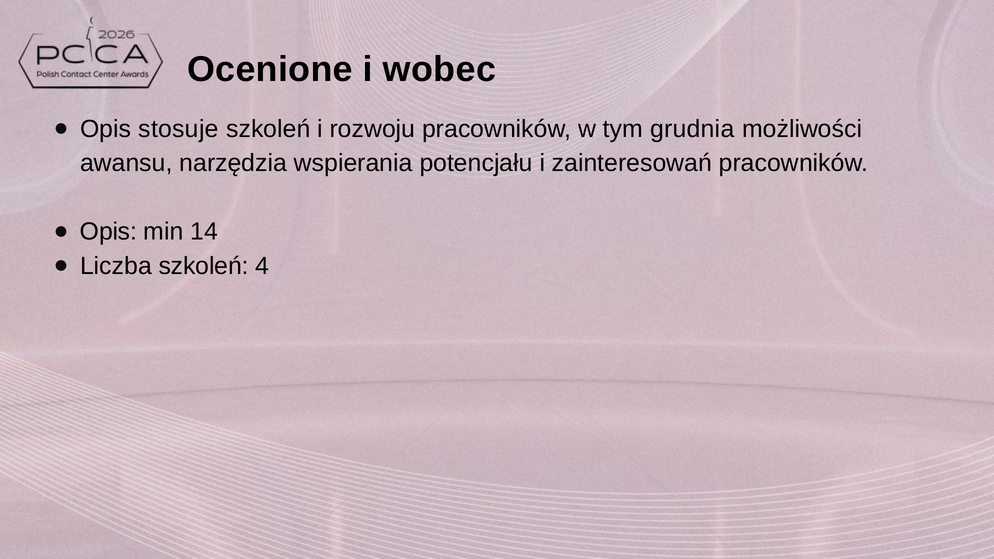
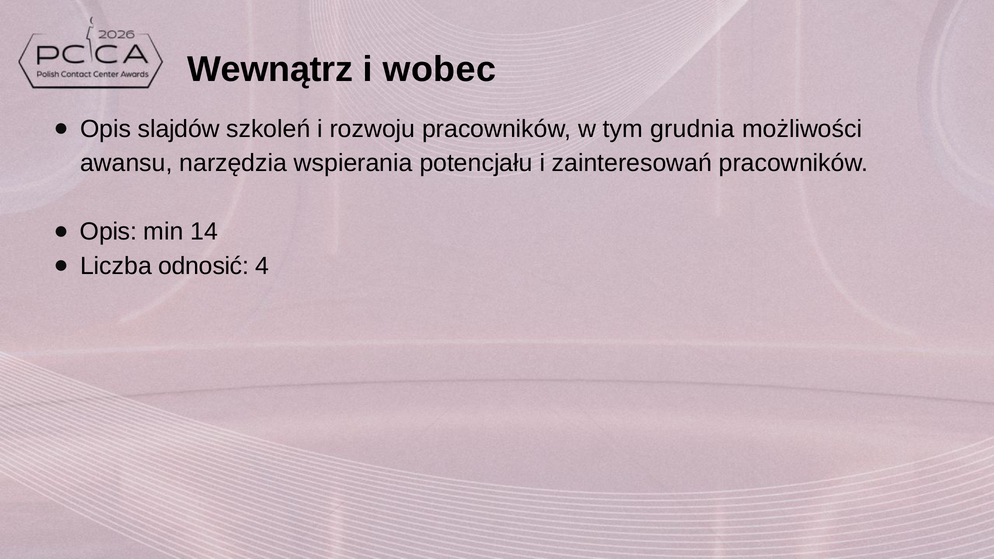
Ocenione: Ocenione -> Wewnątrz (270, 70)
stosuje: stosuje -> slajdów (179, 129)
Liczba szkoleń: szkoleń -> odnosić (204, 266)
